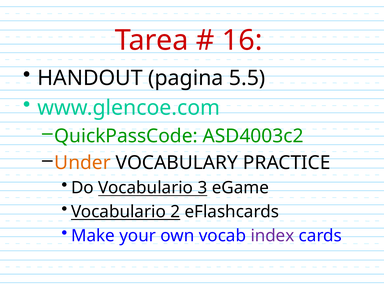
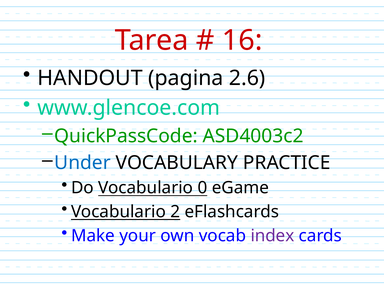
5.5: 5.5 -> 2.6 (247, 78)
Under colour: orange -> blue (82, 163)
3: 3 -> 0 (202, 188)
